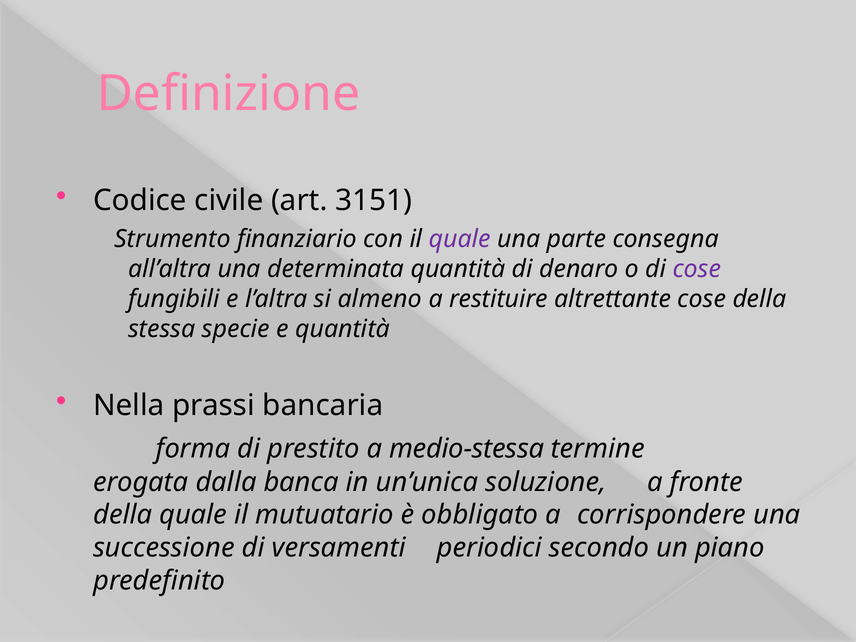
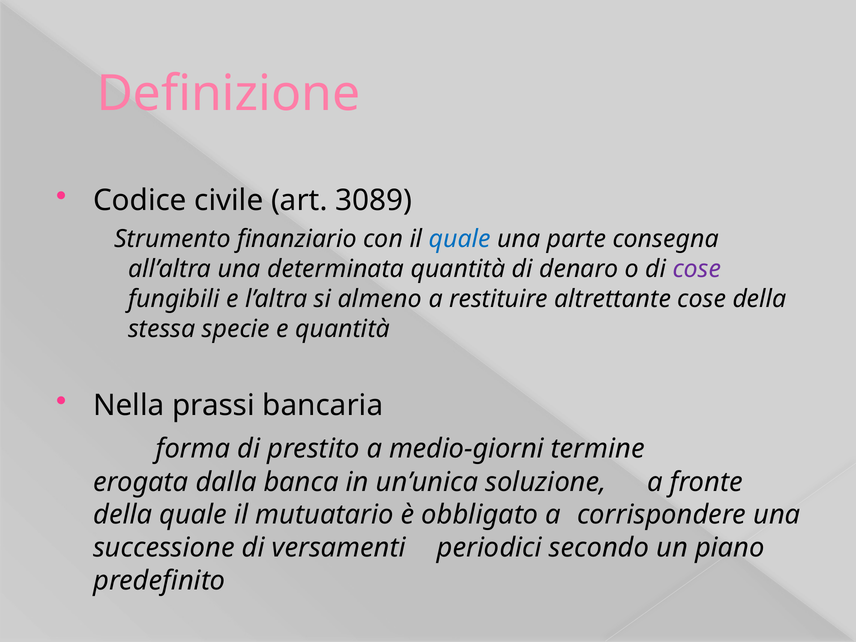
3151: 3151 -> 3089 (374, 200)
quale colour: purple -> blue (460, 239)
medio-stessa: medio-stessa -> medio-giorni (467, 449)
